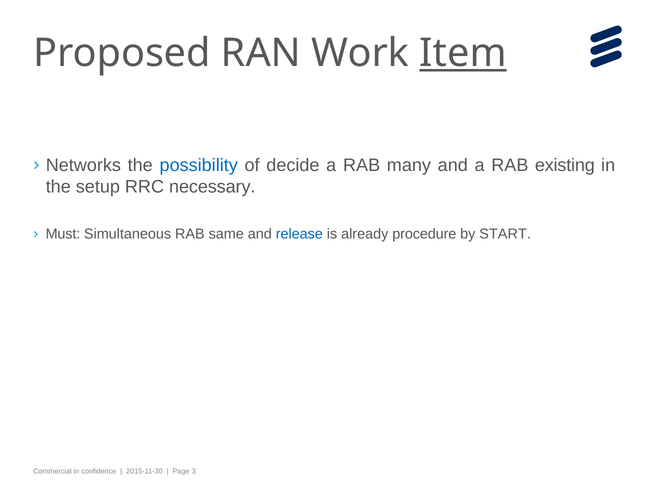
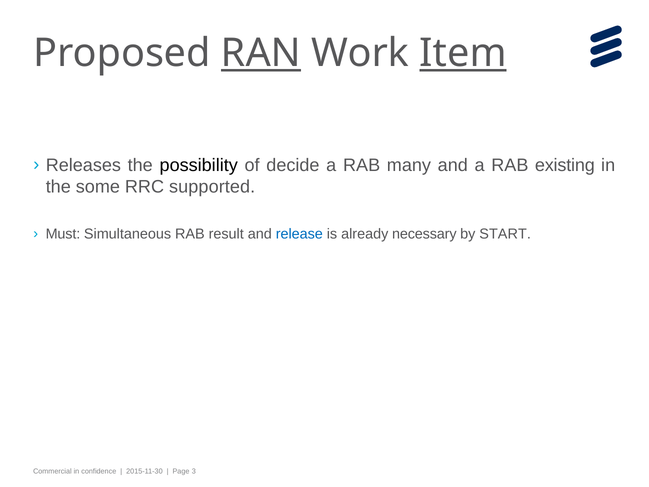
RAN underline: none -> present (261, 53)
Networks: Networks -> Releases (83, 165)
possibility colour: blue -> black (199, 165)
setup: setup -> some (98, 187)
necessary: necessary -> supported (212, 187)
same: same -> result (226, 234)
procedure: procedure -> necessary (424, 234)
